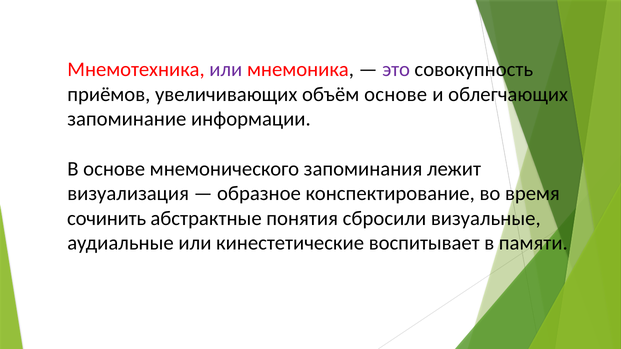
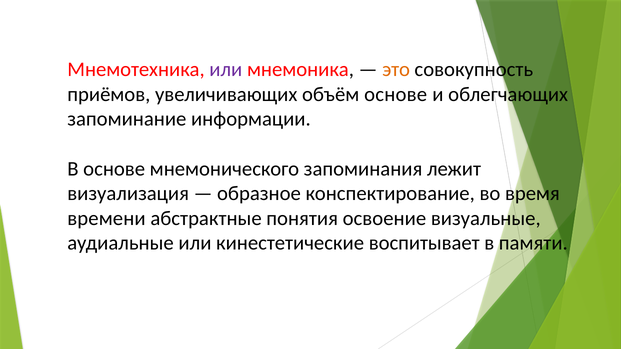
это colour: purple -> orange (396, 69)
сочинить: сочинить -> времени (106, 219)
сбросили: сбросили -> освоение (384, 219)
